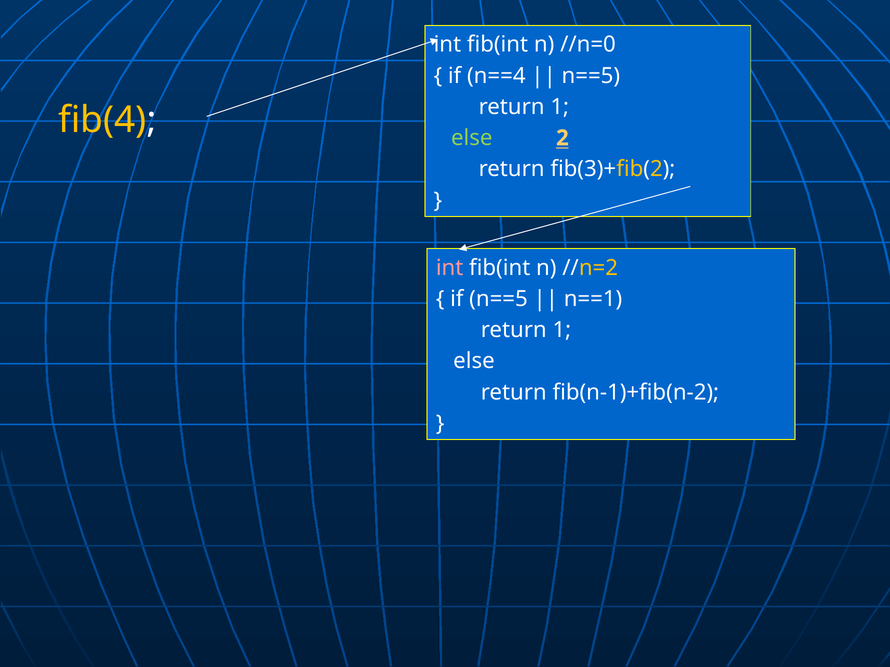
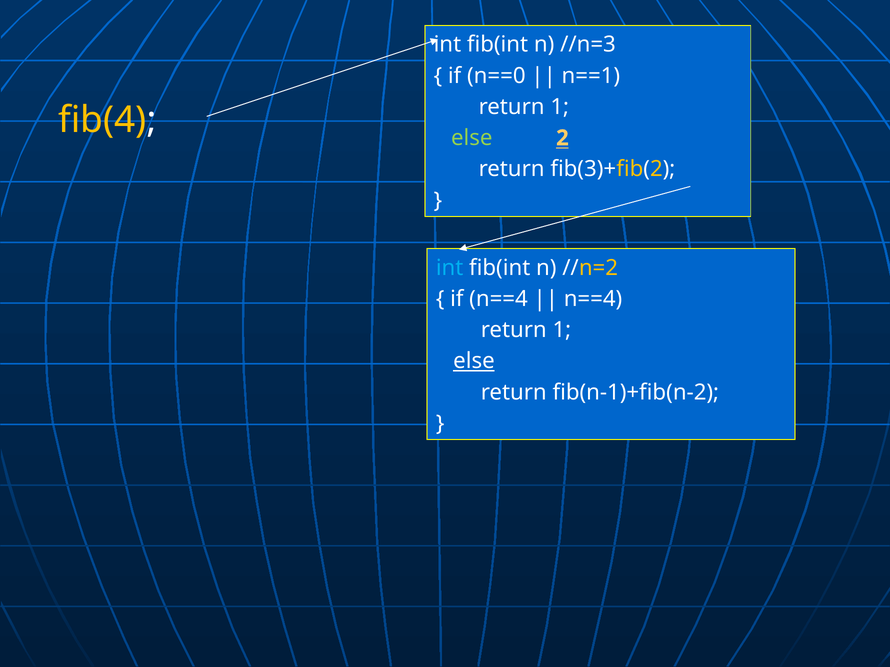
//n=0: //n=0 -> //n=3 (588, 45)
n==4: n==4 -> n==0 (496, 76)
n==5: n==5 -> n==1 (591, 76)
int colour: pink -> light blue (450, 268)
if n==5: n==5 -> n==4 (499, 299)
n==1: n==1 -> n==4 (593, 299)
else underline: none -> present (474, 361)
